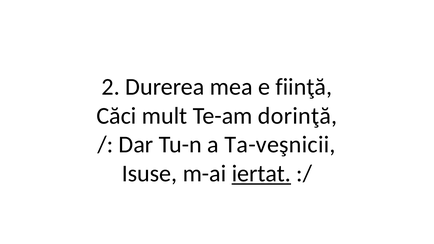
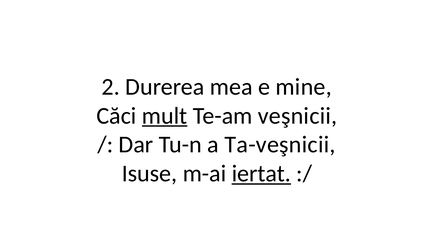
fiinţă: fiinţă -> mine (304, 87)
mult underline: none -> present (165, 116)
dorinţă: dorinţă -> veşnicii (298, 116)
